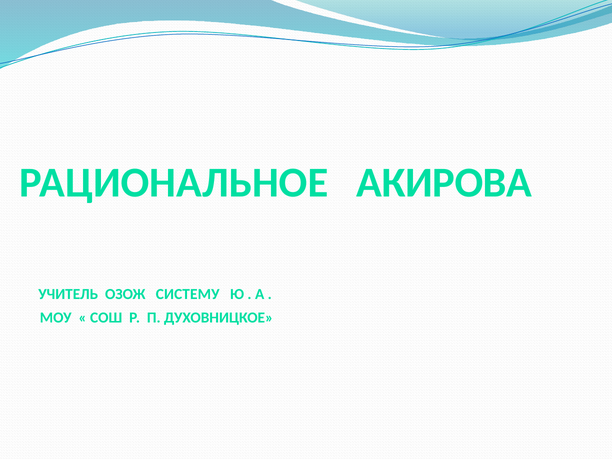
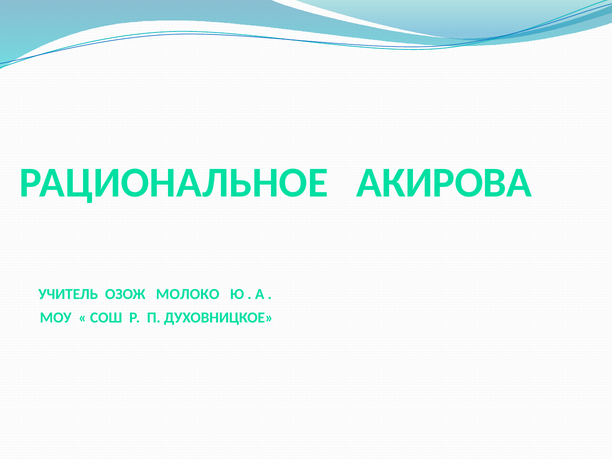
СИСТЕМУ: СИСТЕМУ -> МОЛОКО (188, 294)
